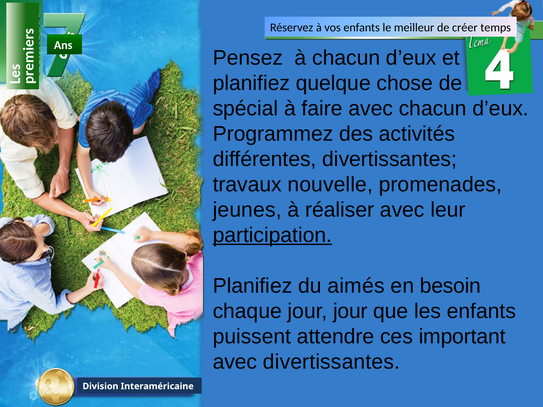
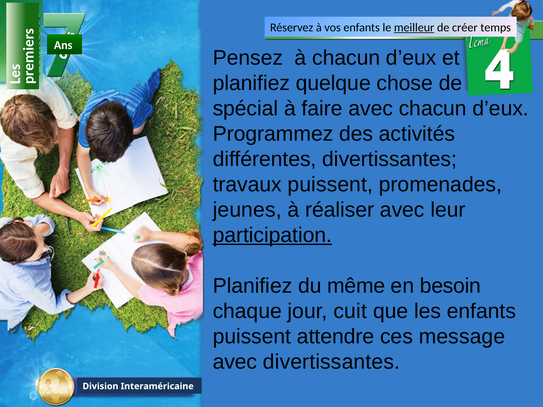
meilleur underline: none -> present (414, 28)
travaux nouvelle: nouvelle -> puissent (330, 185)
aimés: aimés -> même (356, 286)
jour jour: jour -> cuit (350, 311)
important: important -> message (462, 337)
